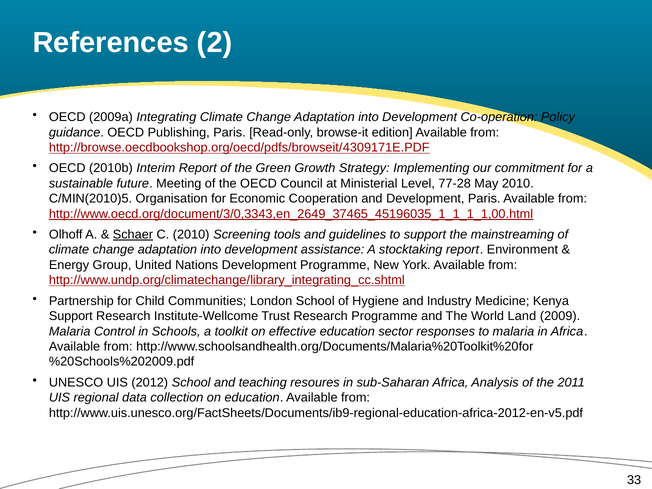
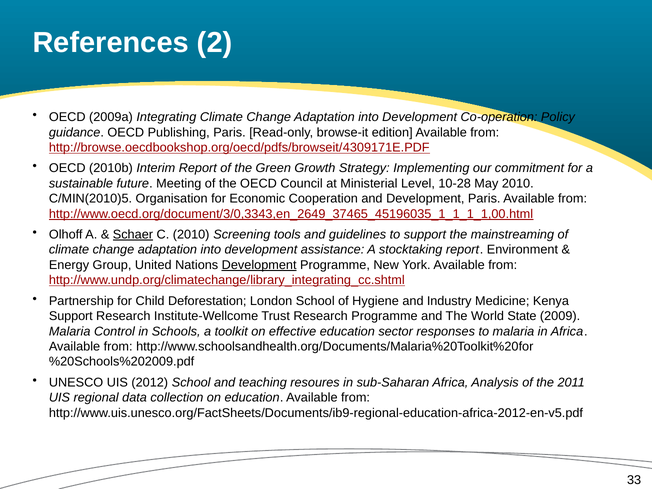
77-28: 77-28 -> 10-28 (455, 183)
Development underline: none -> present (259, 265)
Communities: Communities -> Deforestation (207, 301)
Land: Land -> State (522, 316)
